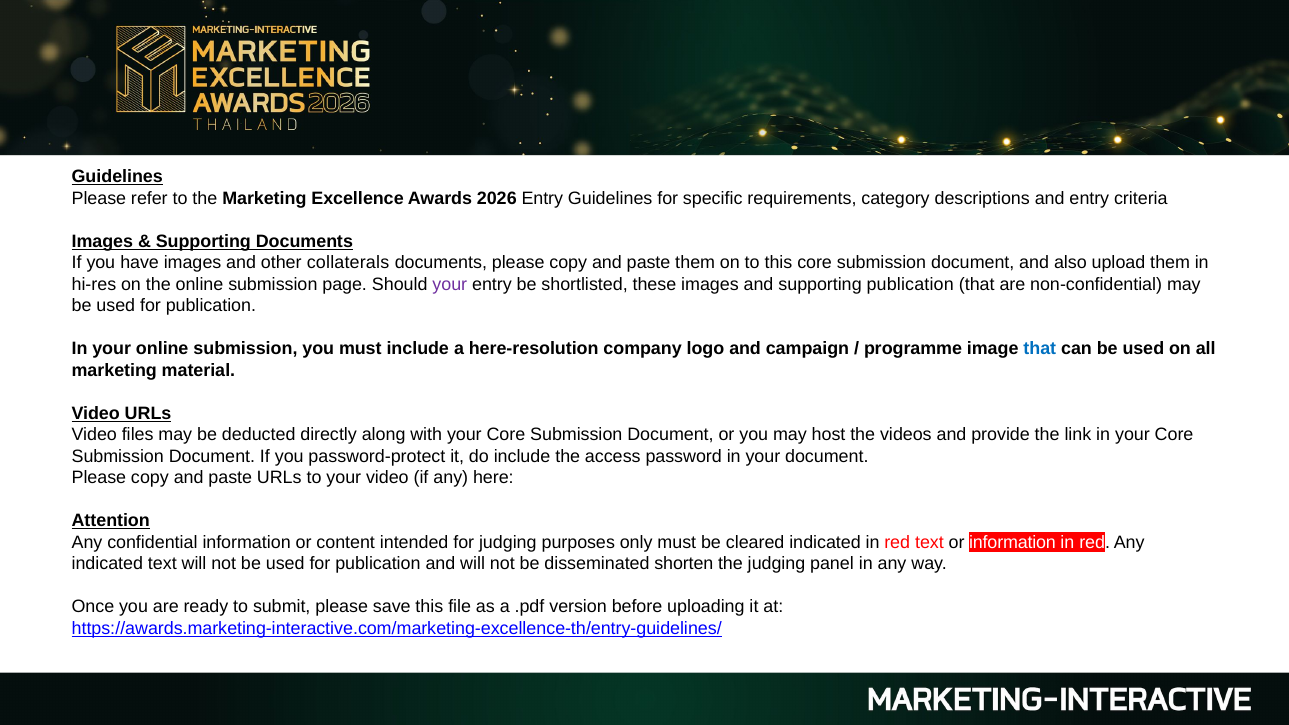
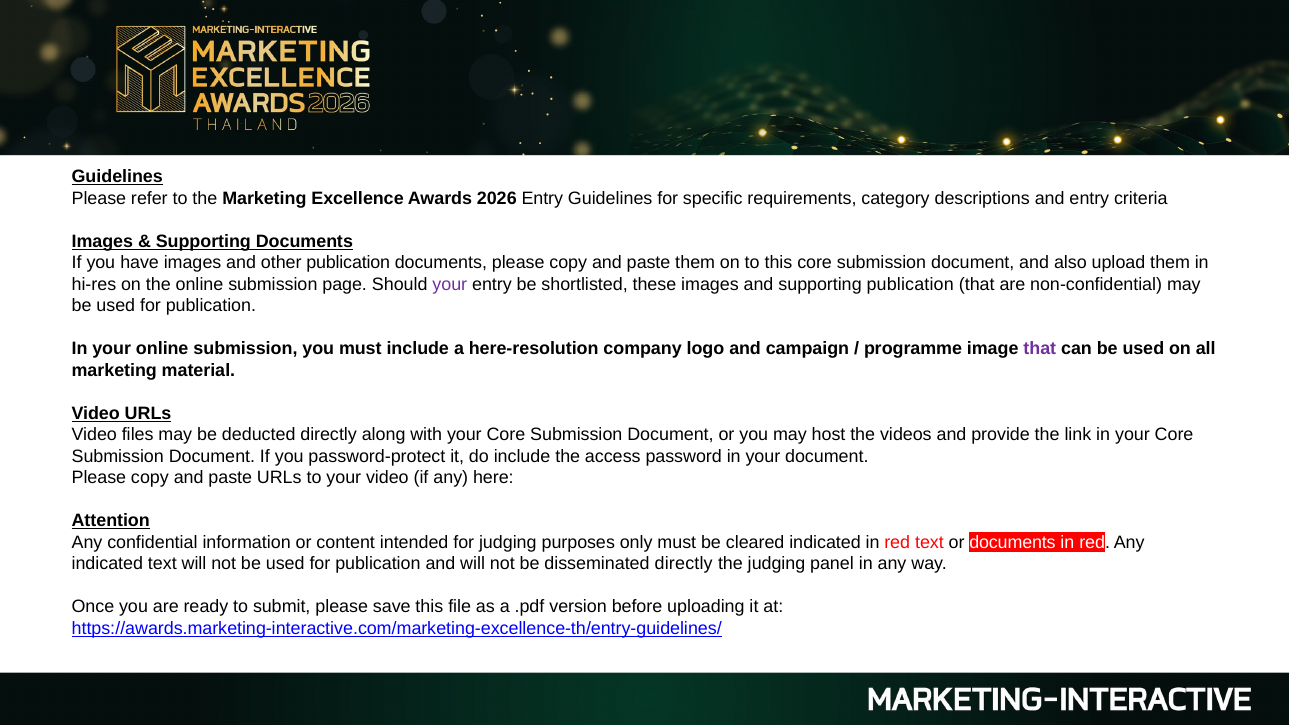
other collaterals: collaterals -> publication (348, 263)
that colour: blue -> purple (1040, 349)
or information: information -> documents (1012, 543)
disseminated shorten: shorten -> directly (684, 564)
